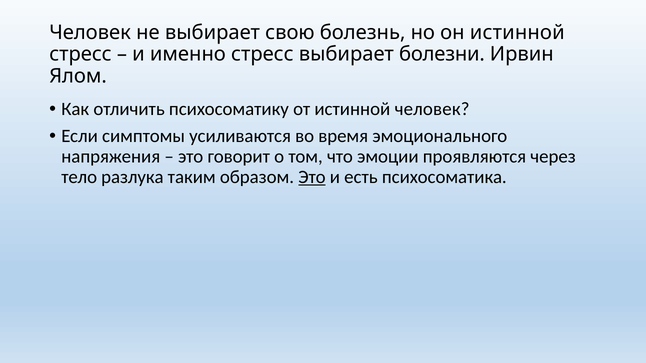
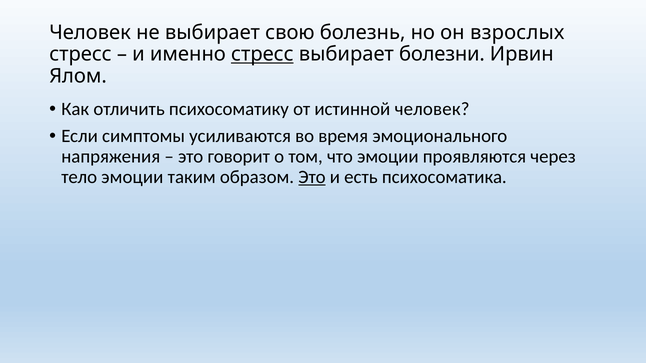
он истинной: истинной -> взрослых (517, 33)
стресс underline: none -> present (262, 54)
тело разлука: разлука -> эмоции (132, 177)
